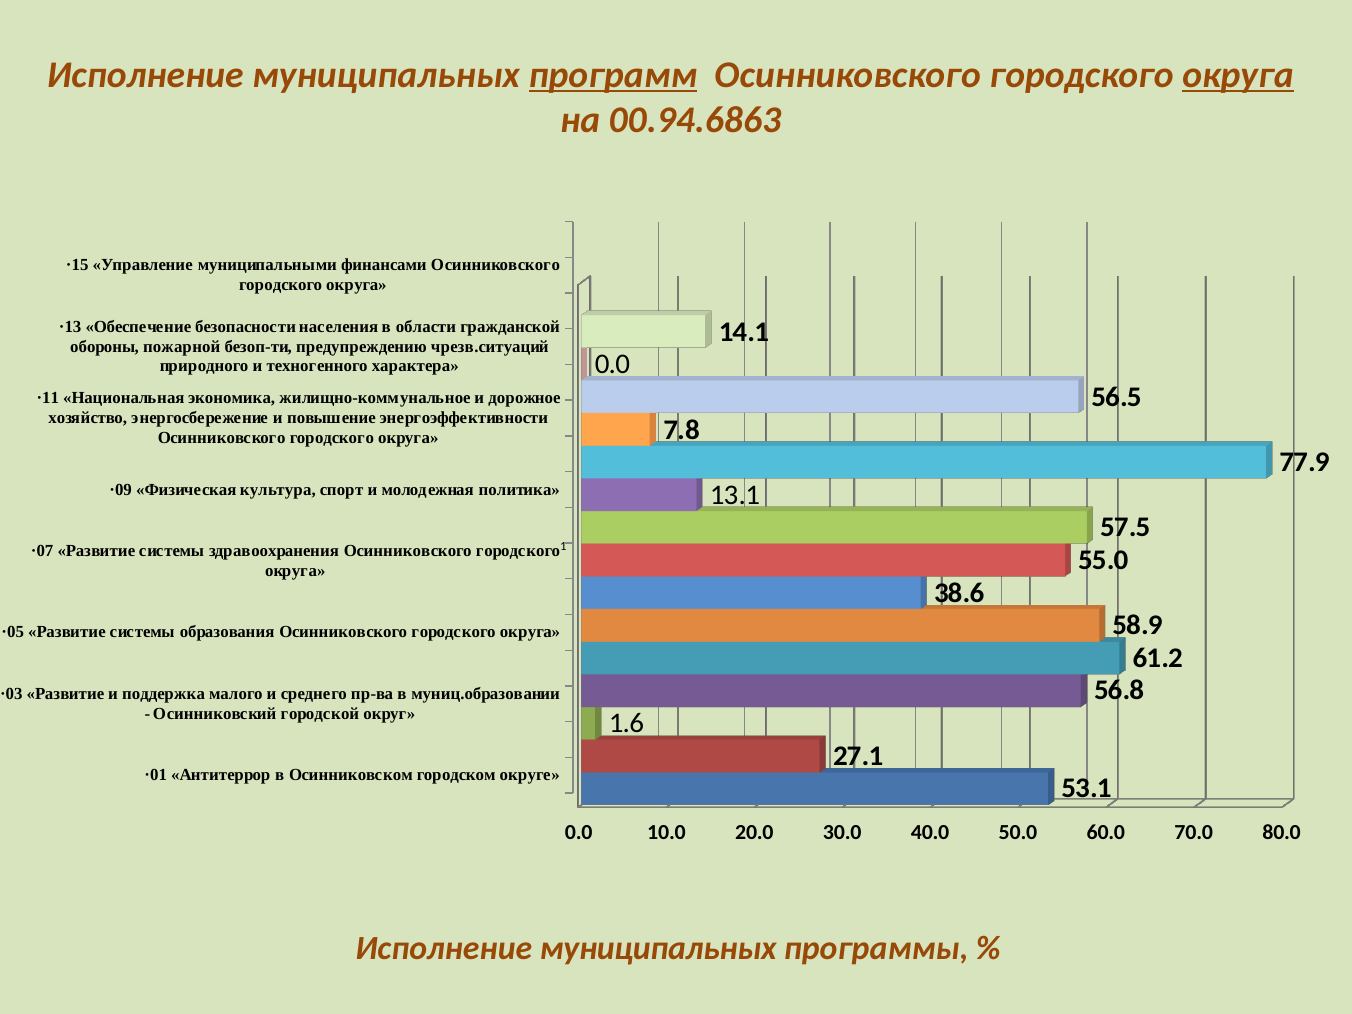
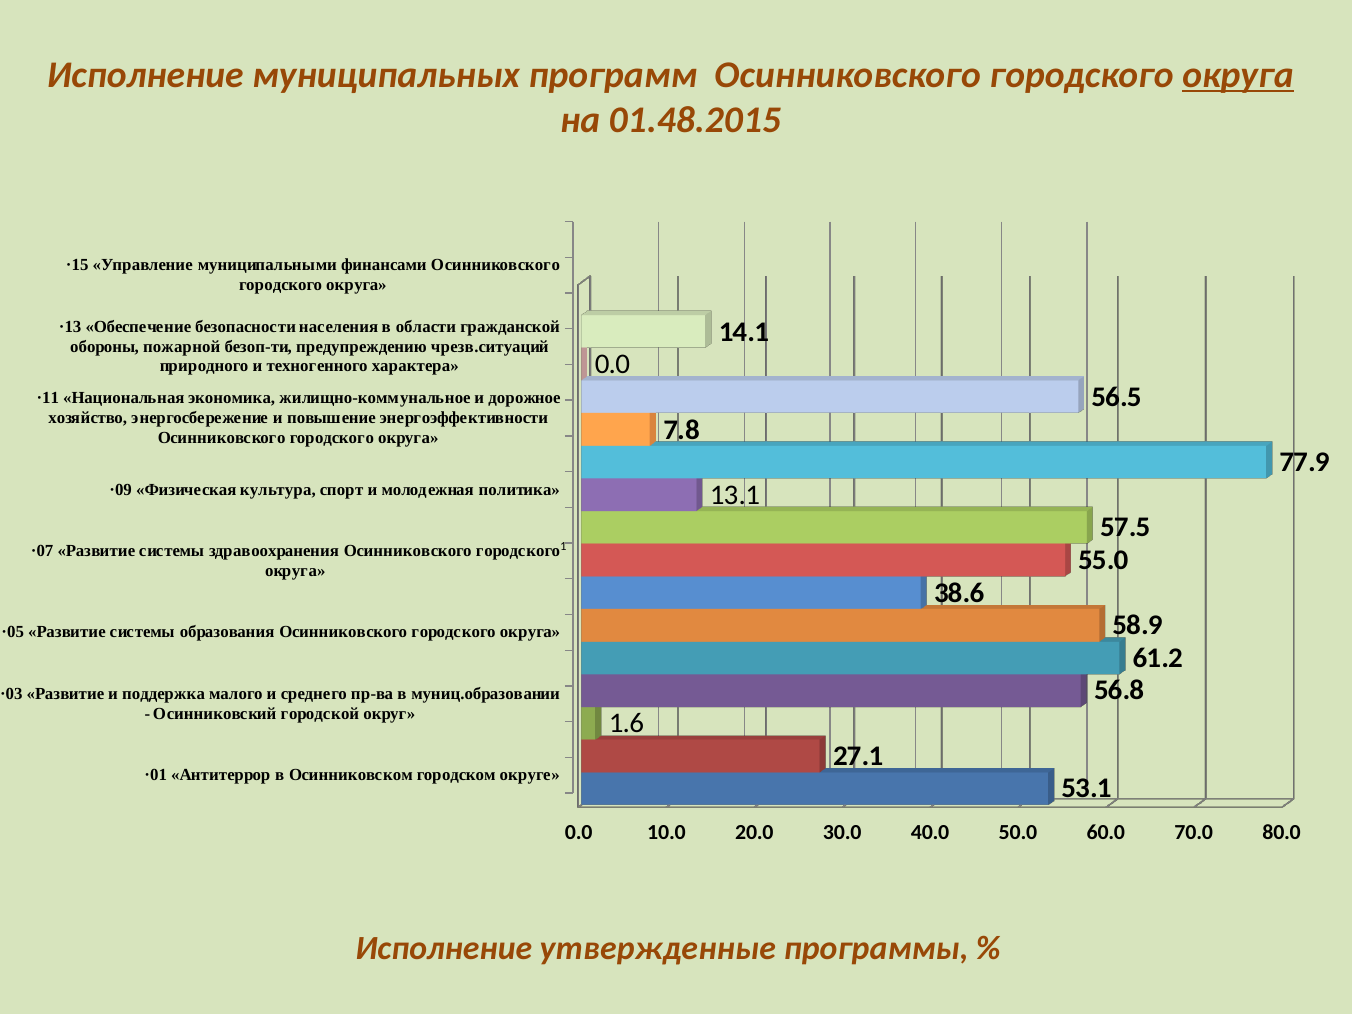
программ underline: present -> none (613, 75)
00.94.6863: 00.94.6863 -> 01.48.2015 (695, 120)
муниципальных: муниципальных -> утвержденные (658, 948)
